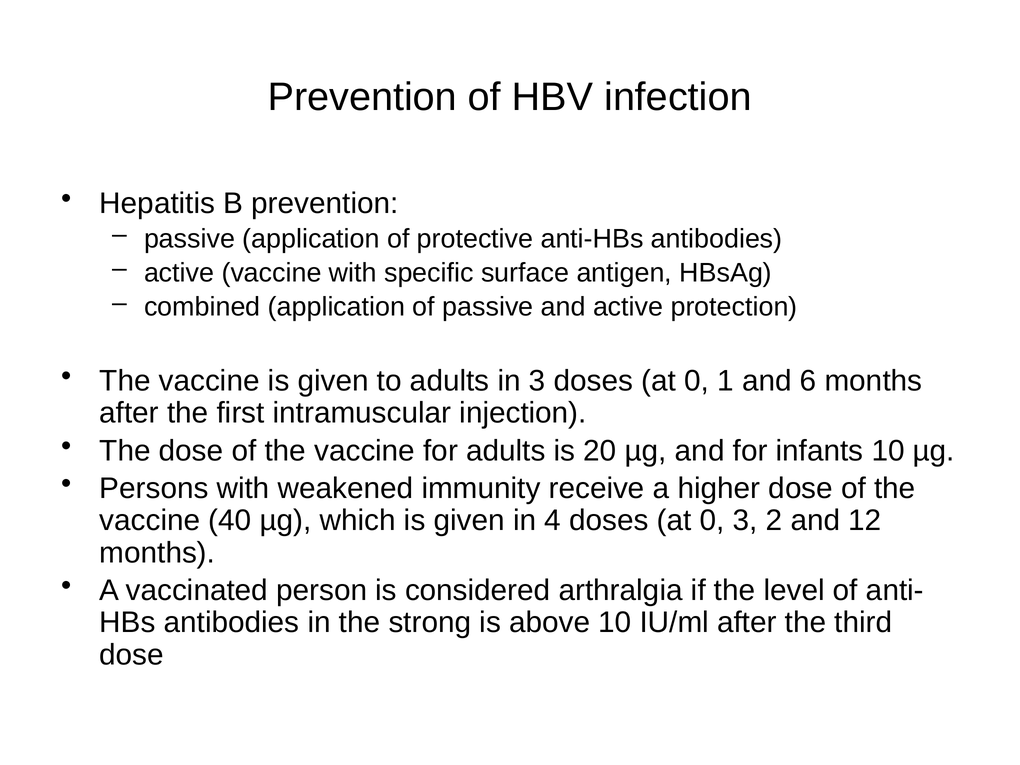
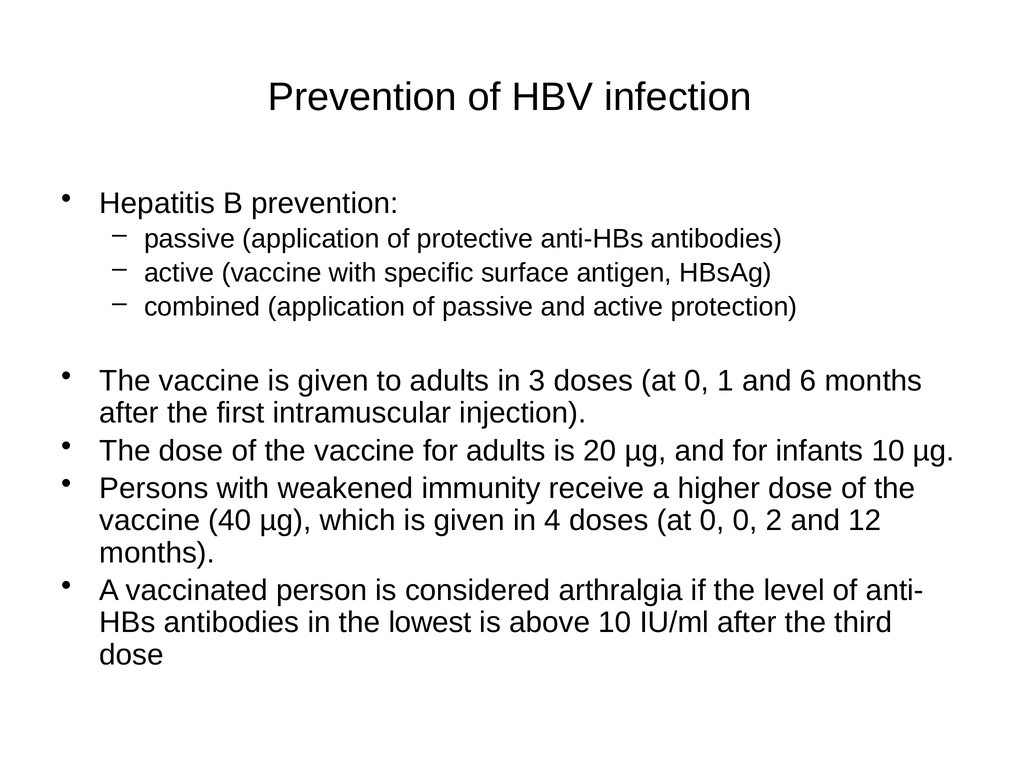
0 3: 3 -> 0 (745, 521)
strong: strong -> lowest (430, 623)
